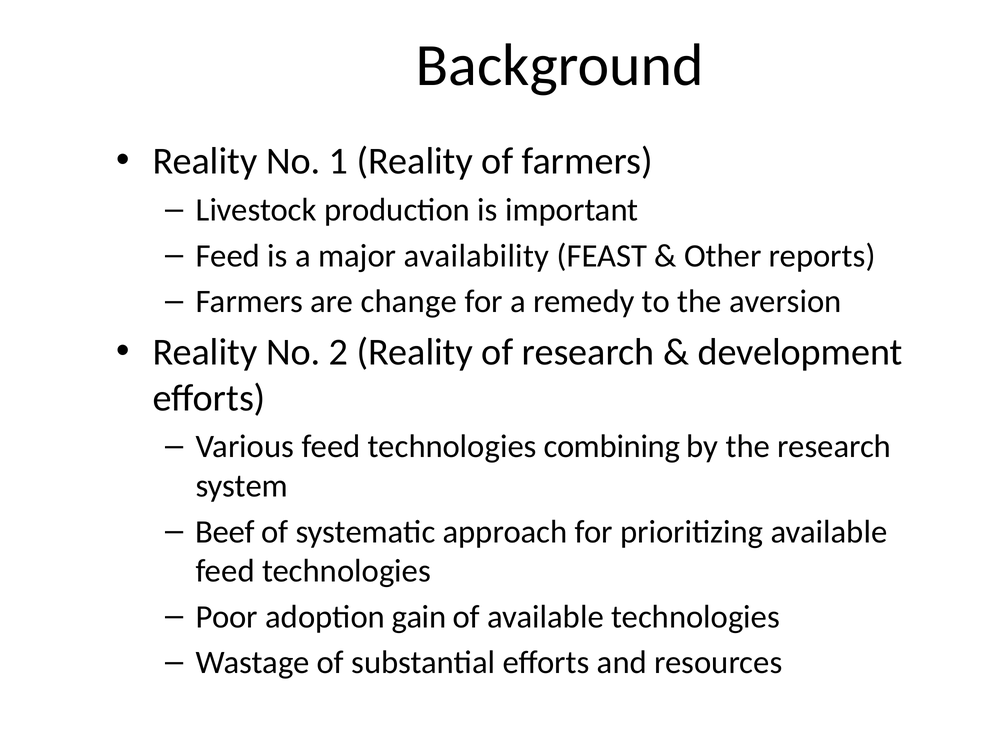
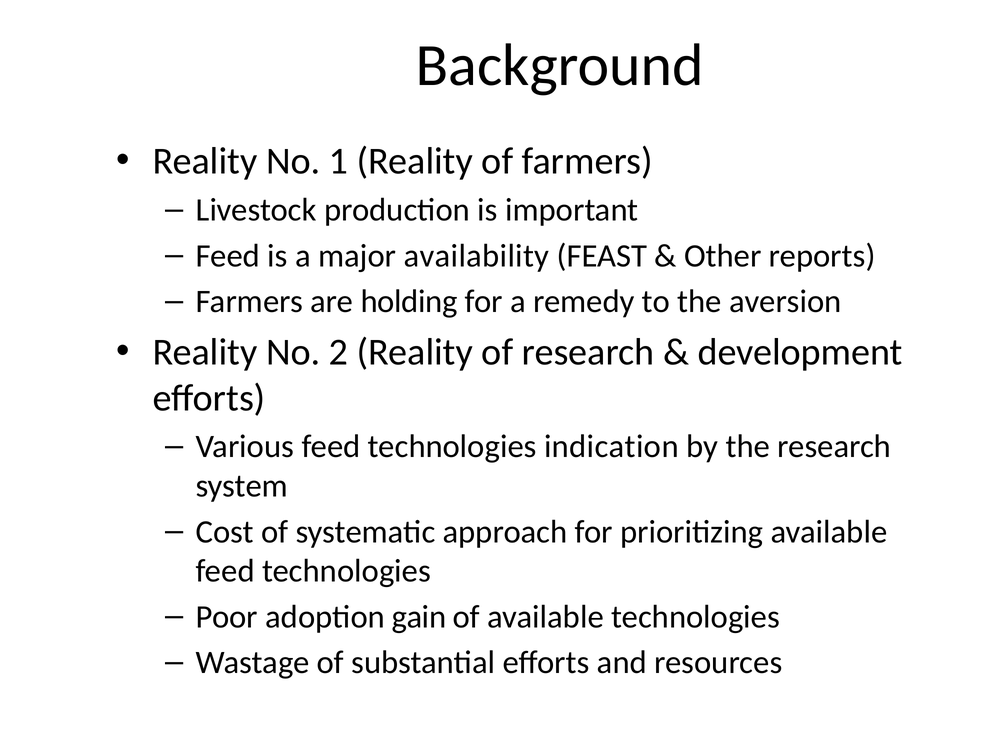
change: change -> holding (409, 302)
combining: combining -> indication (611, 447)
Beef: Beef -> Cost (225, 532)
